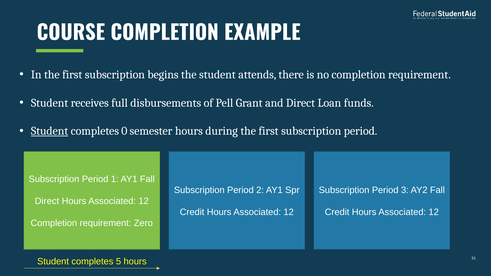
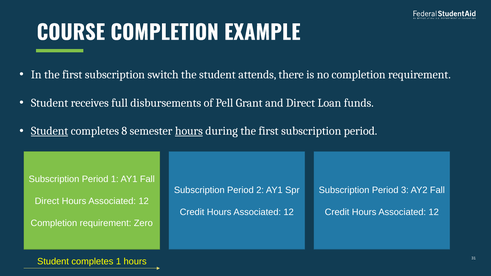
begins: begins -> switch (163, 75)
0: 0 -> 8 (124, 131)
hours underline: none -> present (189, 131)
completes 5: 5 -> 1 (118, 262)
